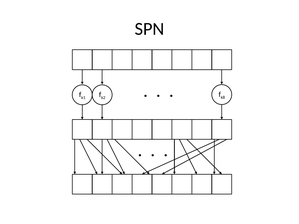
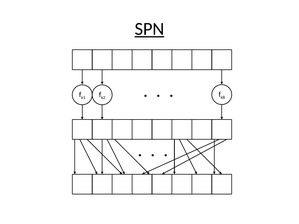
SPN underline: none -> present (149, 29)
